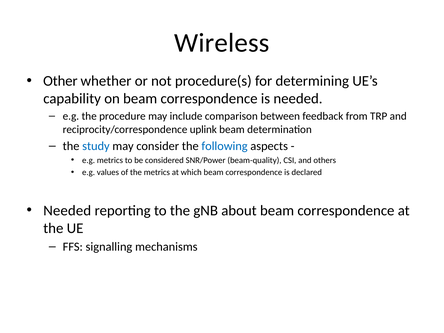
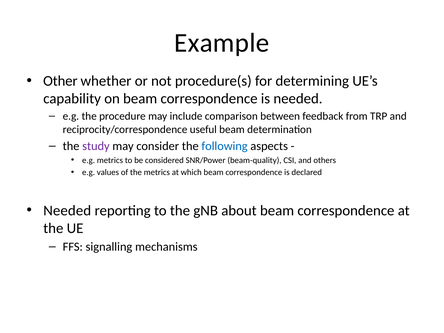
Wireless: Wireless -> Example (222, 43)
uplink: uplink -> useful (203, 130)
study colour: blue -> purple (96, 146)
